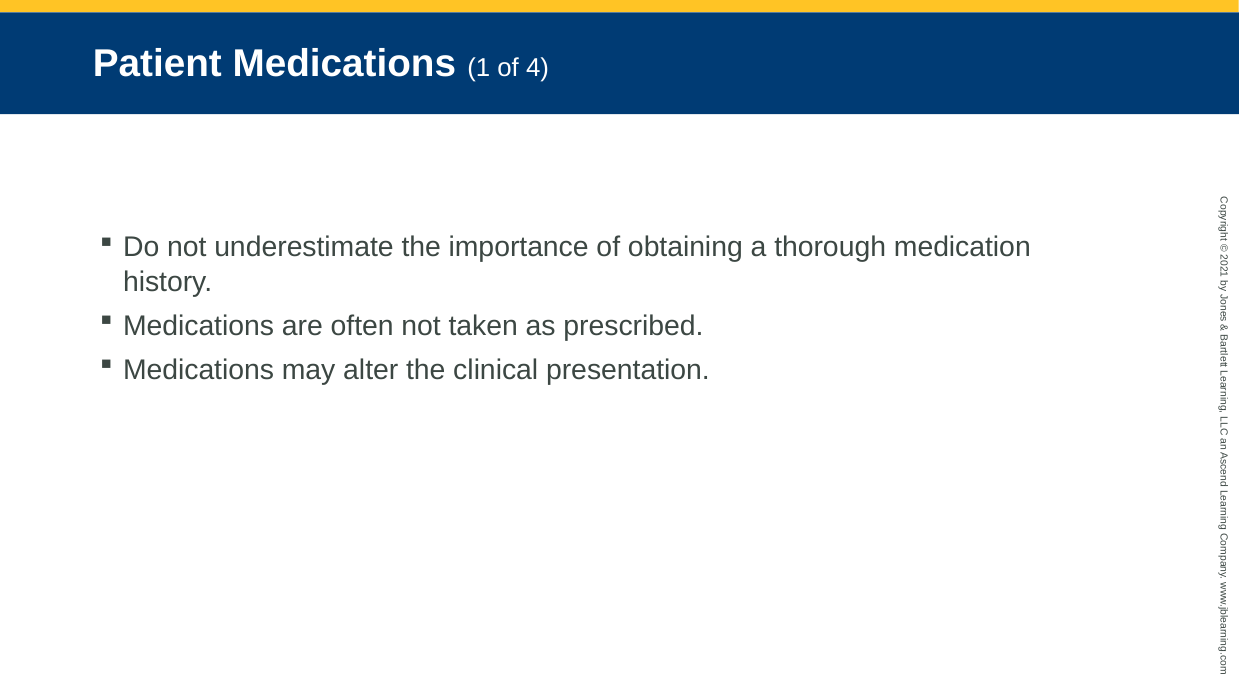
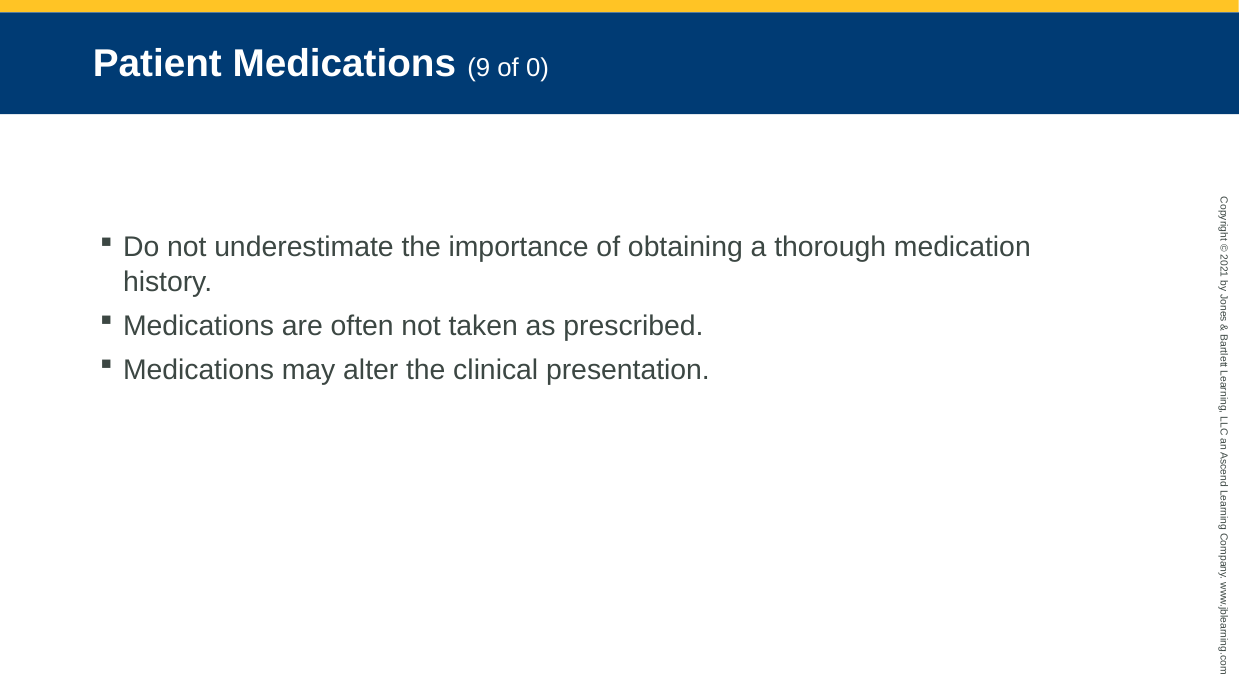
Medications 1: 1 -> 9 (479, 68)
of 4: 4 -> 0 (538, 68)
